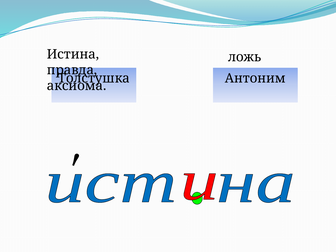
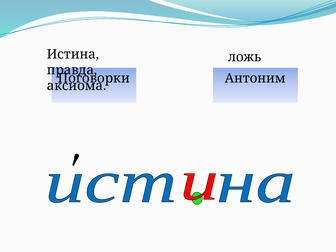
Толстушка: Толстушка -> Поговорки (94, 78)
